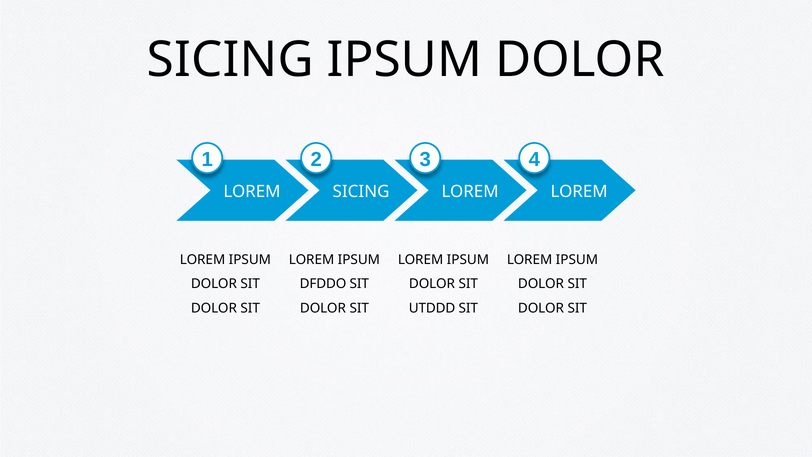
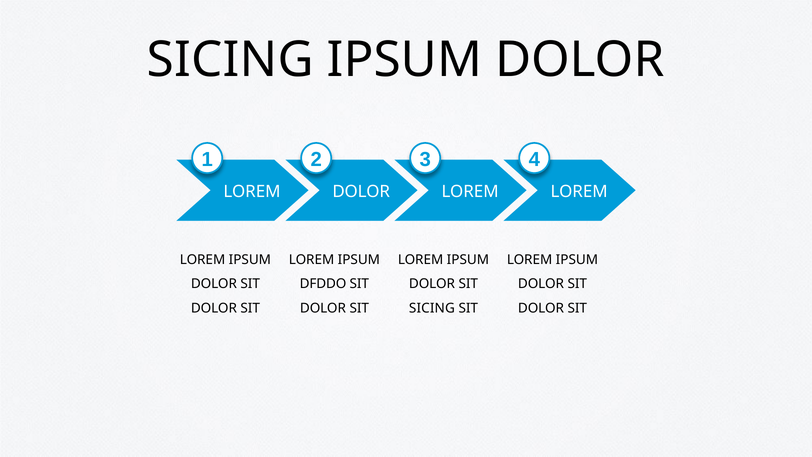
SICING: SICING -> DOLOR (361, 191)
UTDDD: UTDDD -> SICING (432, 308)
